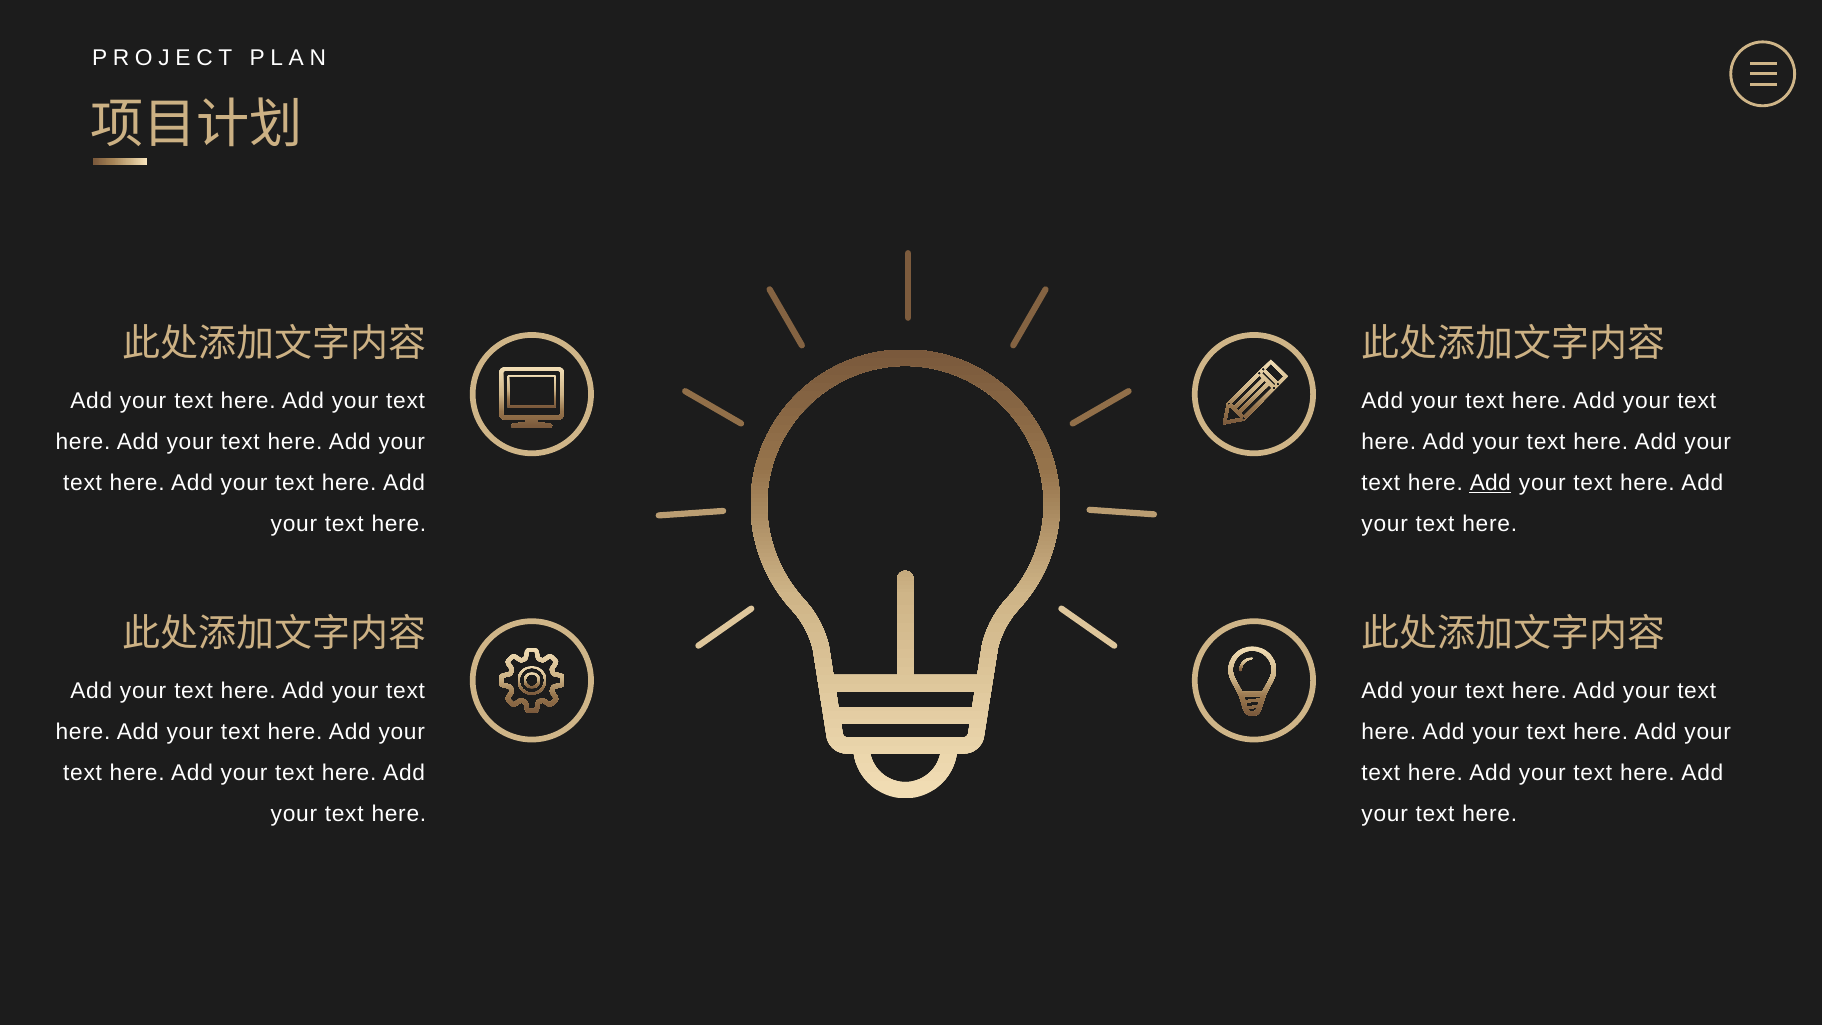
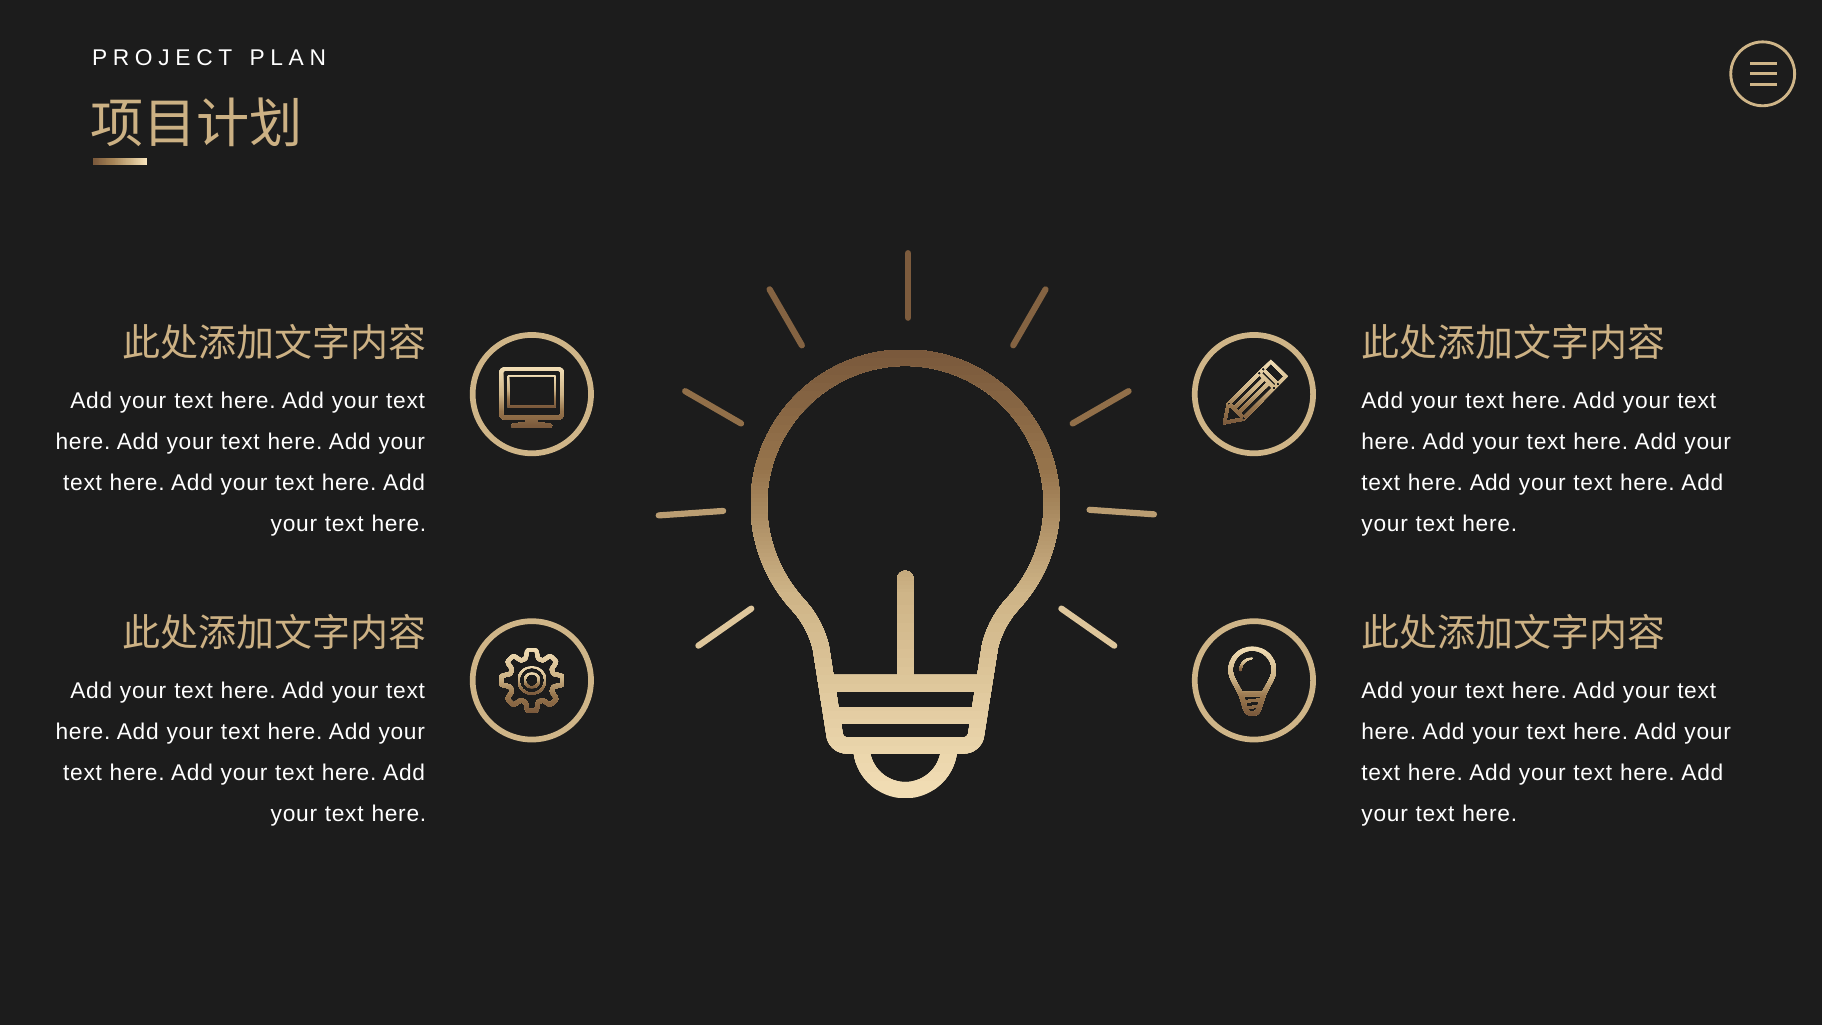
Add underline: present -> none (1490, 483)
